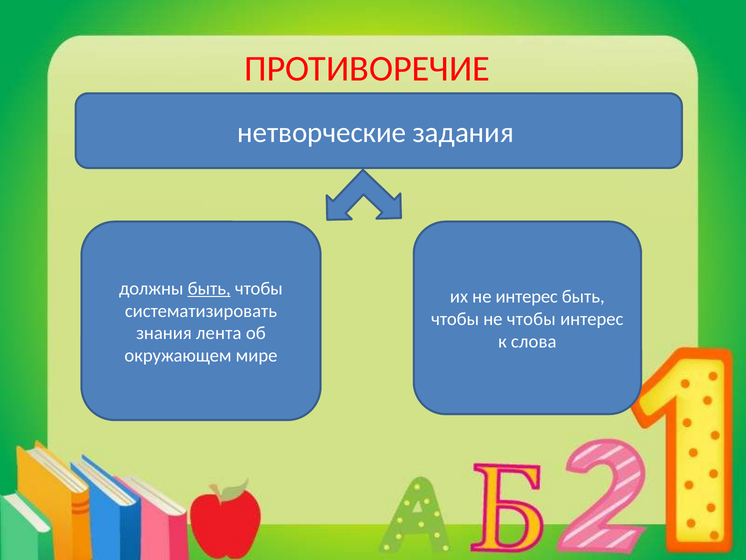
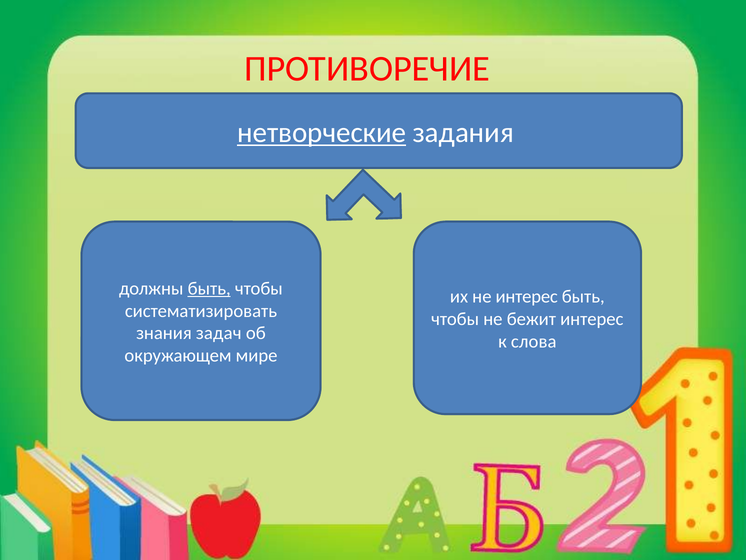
нетворческие underline: none -> present (322, 133)
не чтобы: чтобы -> бежит (531, 319)
лента: лента -> задач (219, 333)
